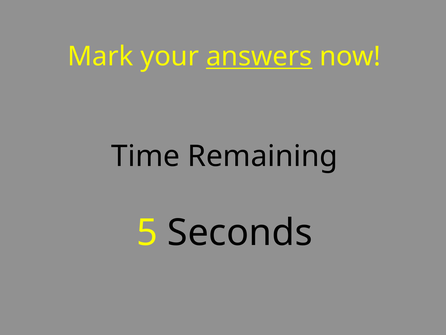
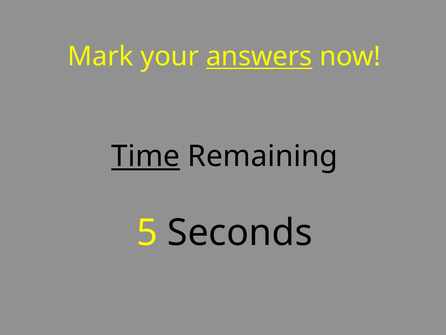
Time underline: none -> present (146, 156)
